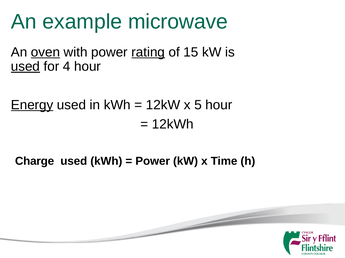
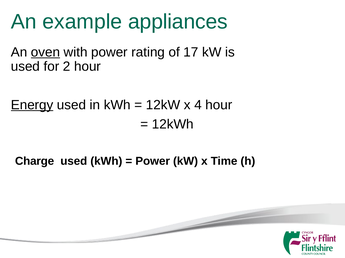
microwave: microwave -> appliances (178, 22)
rating underline: present -> none (148, 52)
15: 15 -> 17 (191, 52)
used underline: present -> none (25, 67)
4: 4 -> 2 (67, 67)
5: 5 -> 4 (198, 105)
